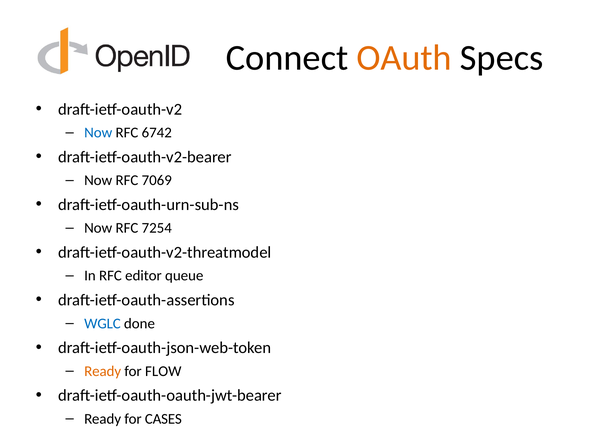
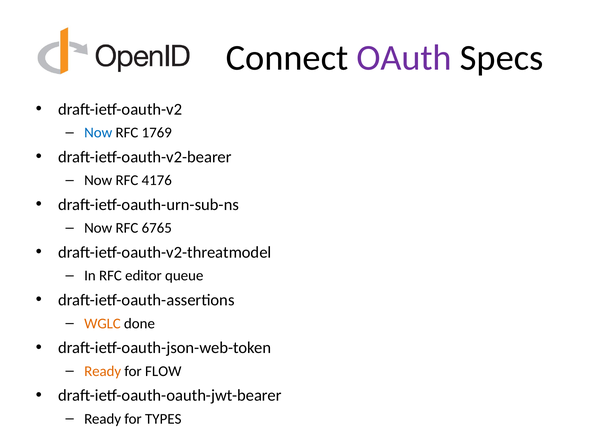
OAuth colour: orange -> purple (404, 58)
6742: 6742 -> 1769 (157, 133)
7069: 7069 -> 4176 (157, 180)
7254: 7254 -> 6765 (157, 228)
WGLC colour: blue -> orange (102, 323)
CASES: CASES -> TYPES (163, 419)
